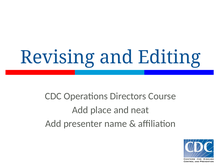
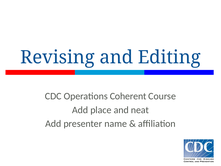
Directors: Directors -> Coherent (128, 96)
